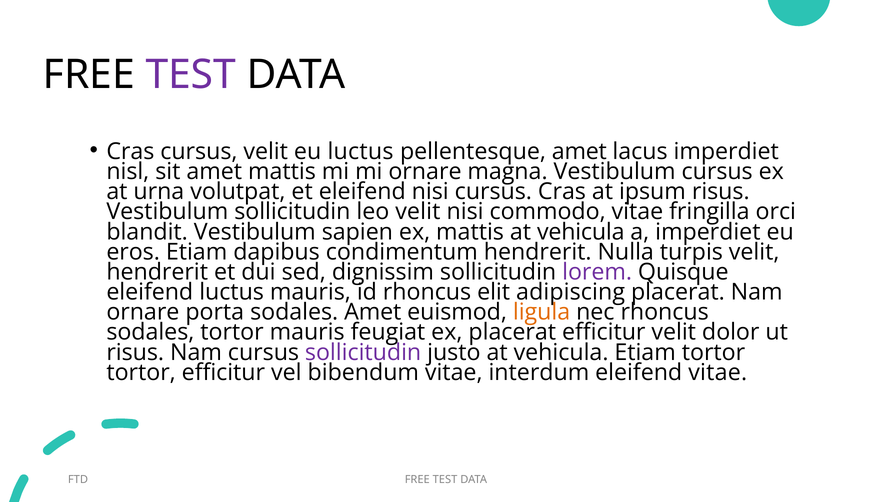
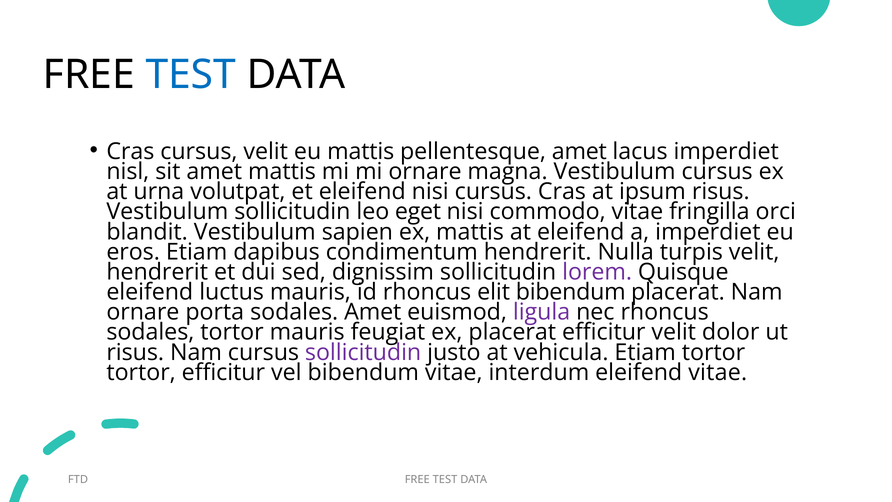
TEST colour: purple -> blue (191, 75)
eu luctus: luctus -> mattis (361, 151)
leo velit: velit -> eget (418, 212)
mattis at vehicula: vehicula -> eleifend (581, 232)
elit adipiscing: adipiscing -> bibendum (571, 292)
ligula colour: orange -> purple (542, 312)
